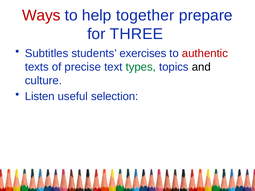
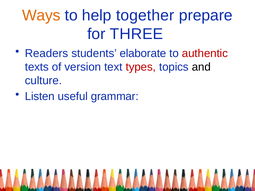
Ways colour: red -> orange (41, 15)
Subtitles: Subtitles -> Readers (47, 53)
exercises: exercises -> elaborate (143, 53)
precise: precise -> version (83, 67)
types colour: green -> red (141, 67)
selection: selection -> grammar (115, 97)
